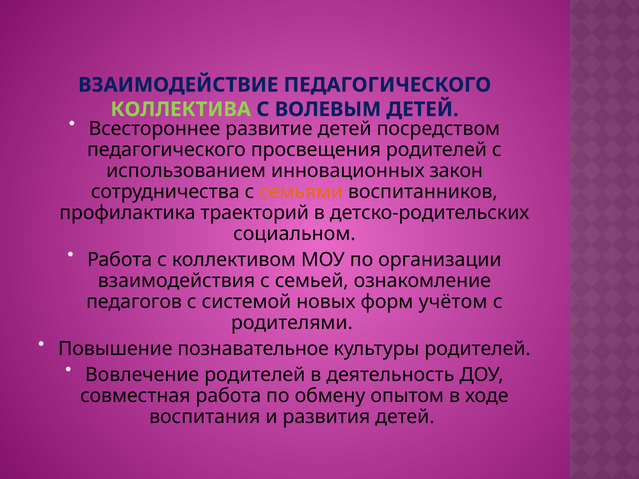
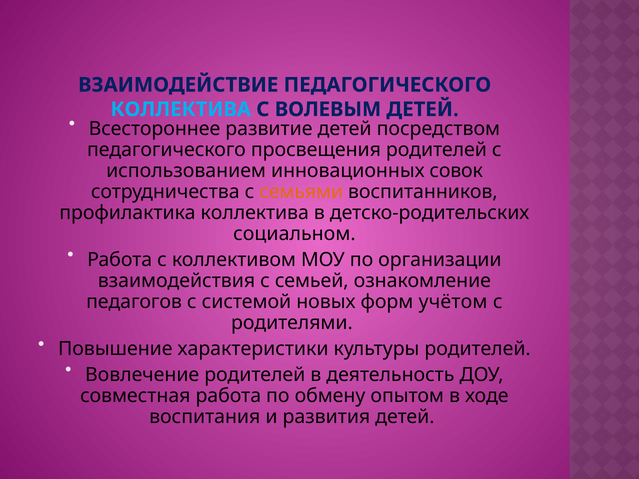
КОЛЛЕКТИВА colour: light green -> light blue (181, 109)
закон: закон -> совок (456, 171)
профилактика траекторий: траекторий -> коллектива (255, 213)
познавательное: познавательное -> характеристики (253, 349)
